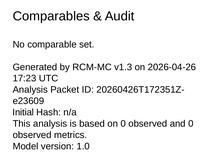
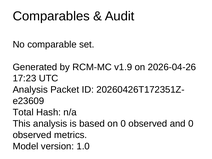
v1.3: v1.3 -> v1.9 (123, 67)
Initial: Initial -> Total (23, 112)
